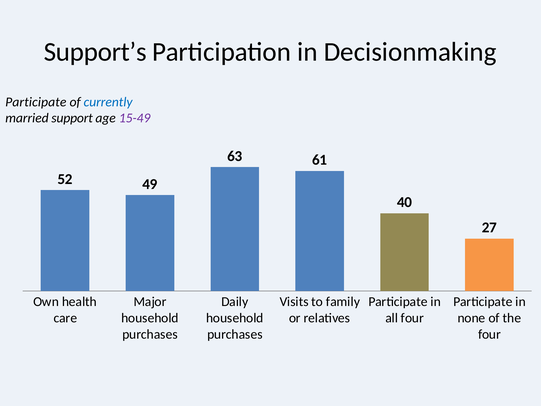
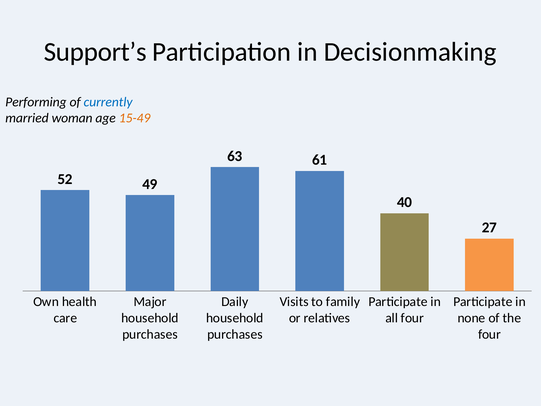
Participate: Participate -> Performing (36, 102)
support: support -> woman (72, 118)
15-49 colour: purple -> orange (135, 118)
